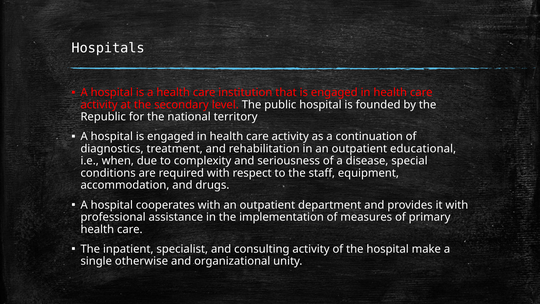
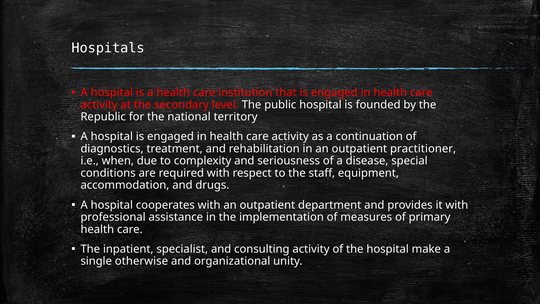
educational: educational -> practitioner (423, 149)
